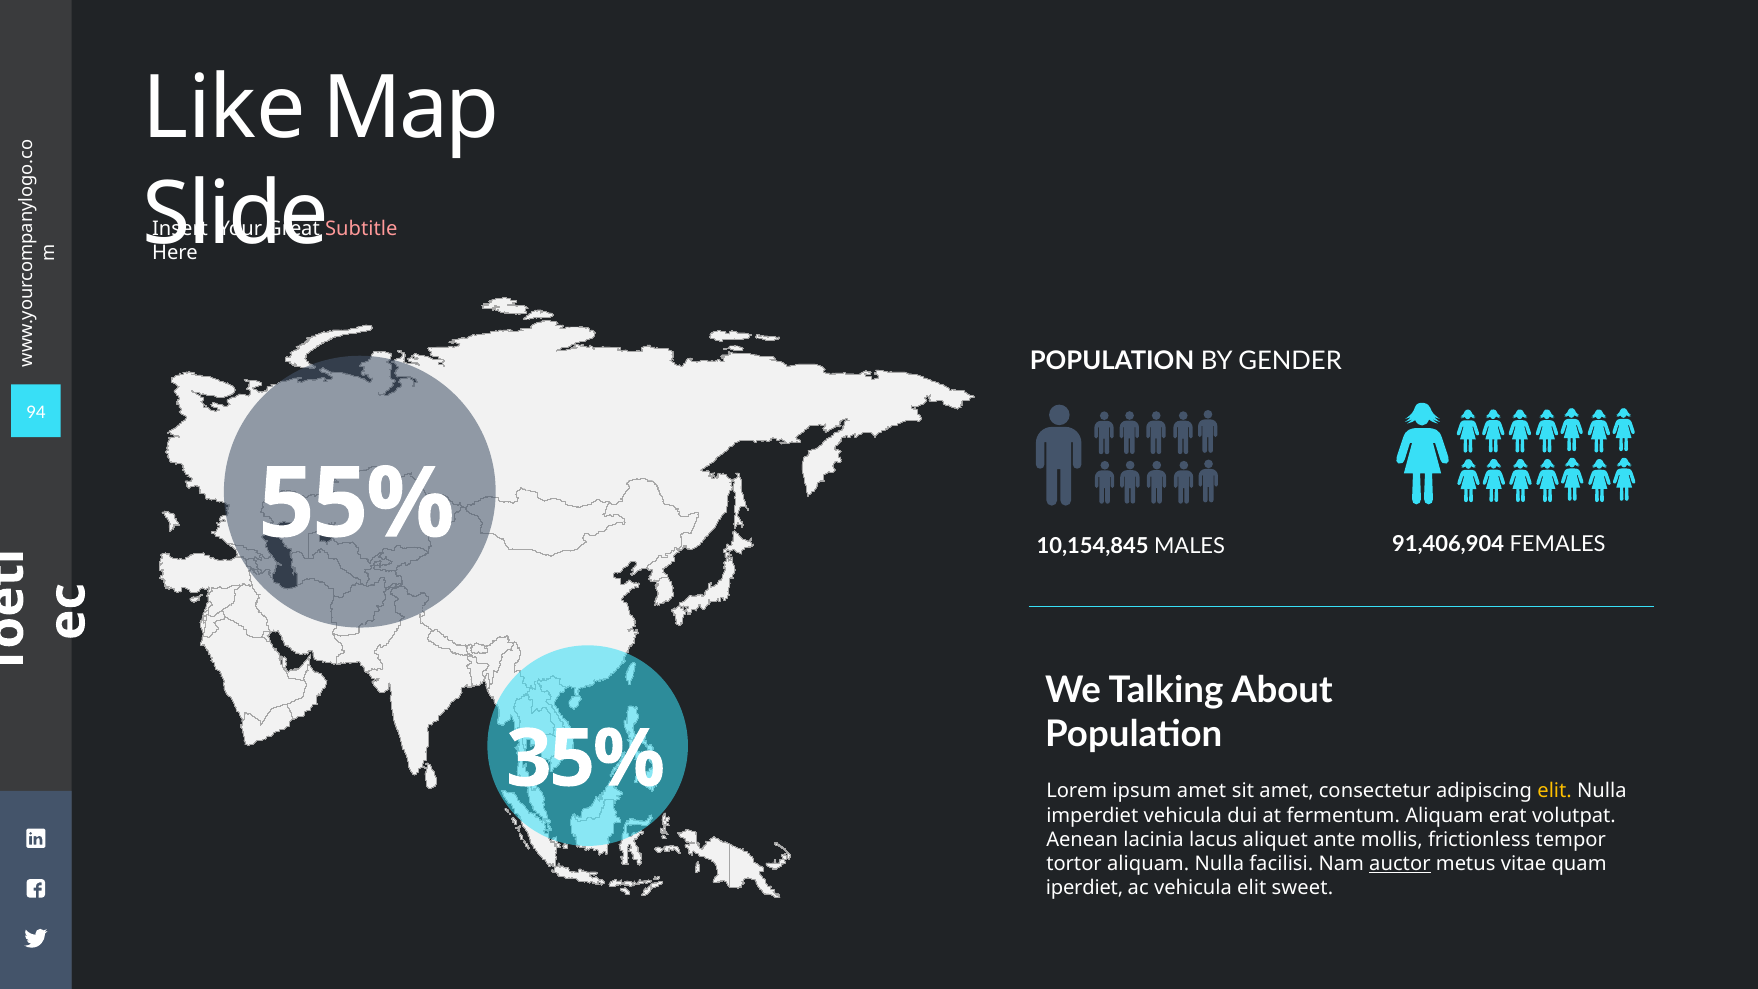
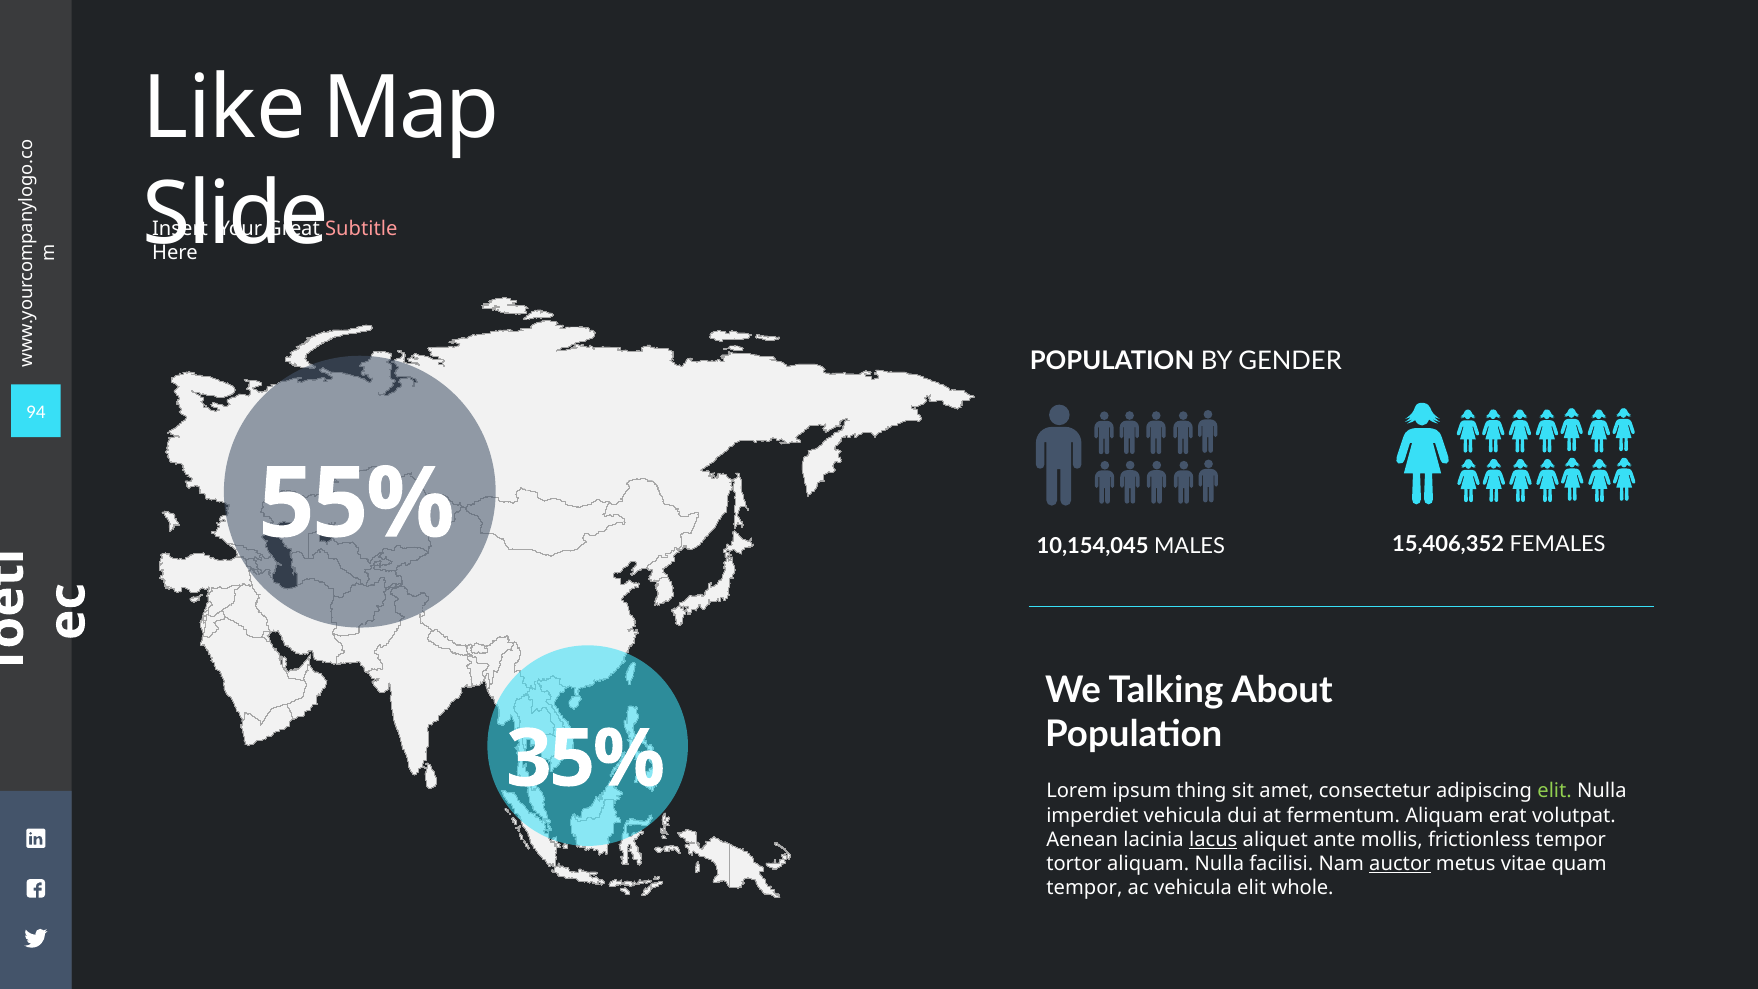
10,154,845: 10,154,845 -> 10,154,045 (1093, 546)
91,406,904: 91,406,904 -> 15,406,352 (1448, 544)
ipsum amet: amet -> thing (1202, 791)
elit colour: yellow -> light green (1555, 791)
lacus underline: none -> present (1213, 840)
iperdiet: iperdiet -> tempor (1084, 888)
sweet: sweet -> whole (1303, 888)
